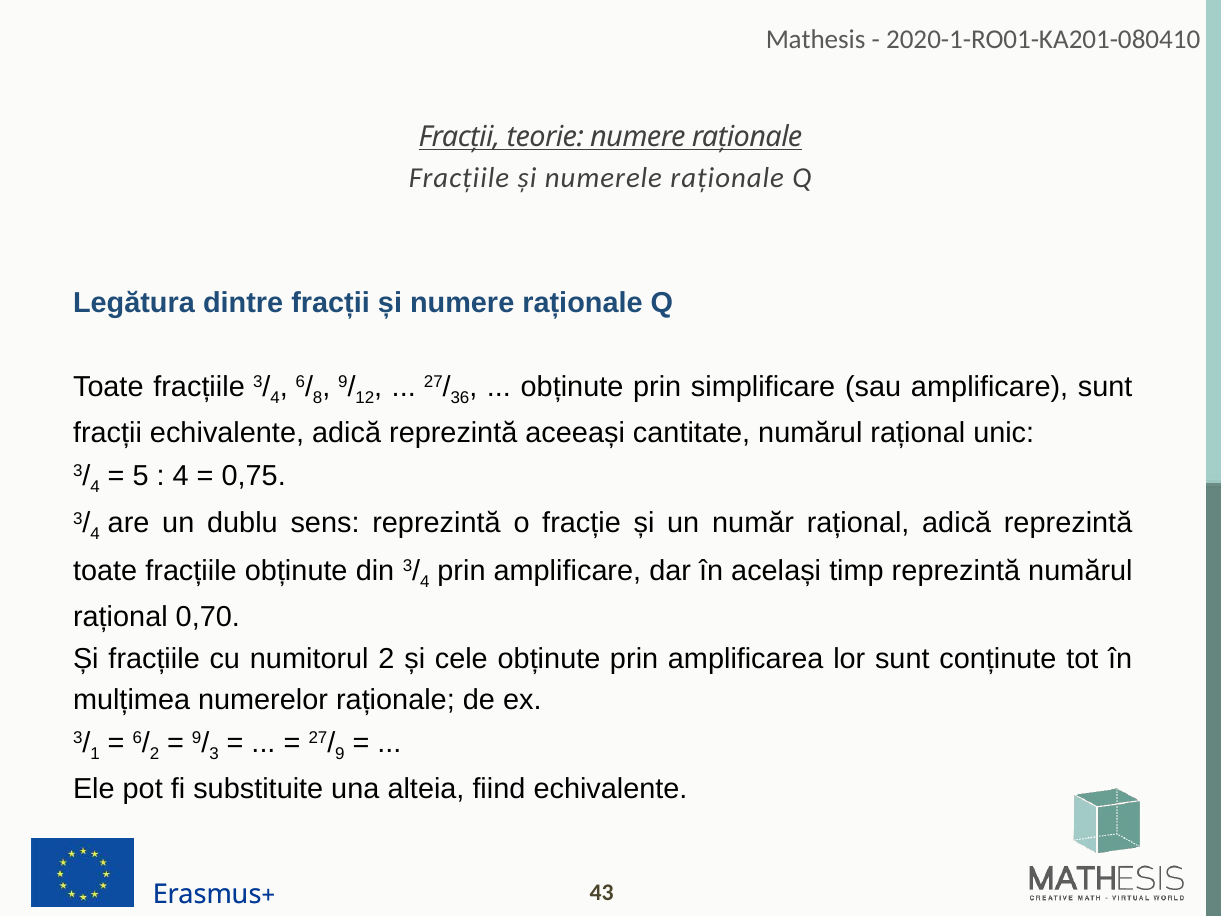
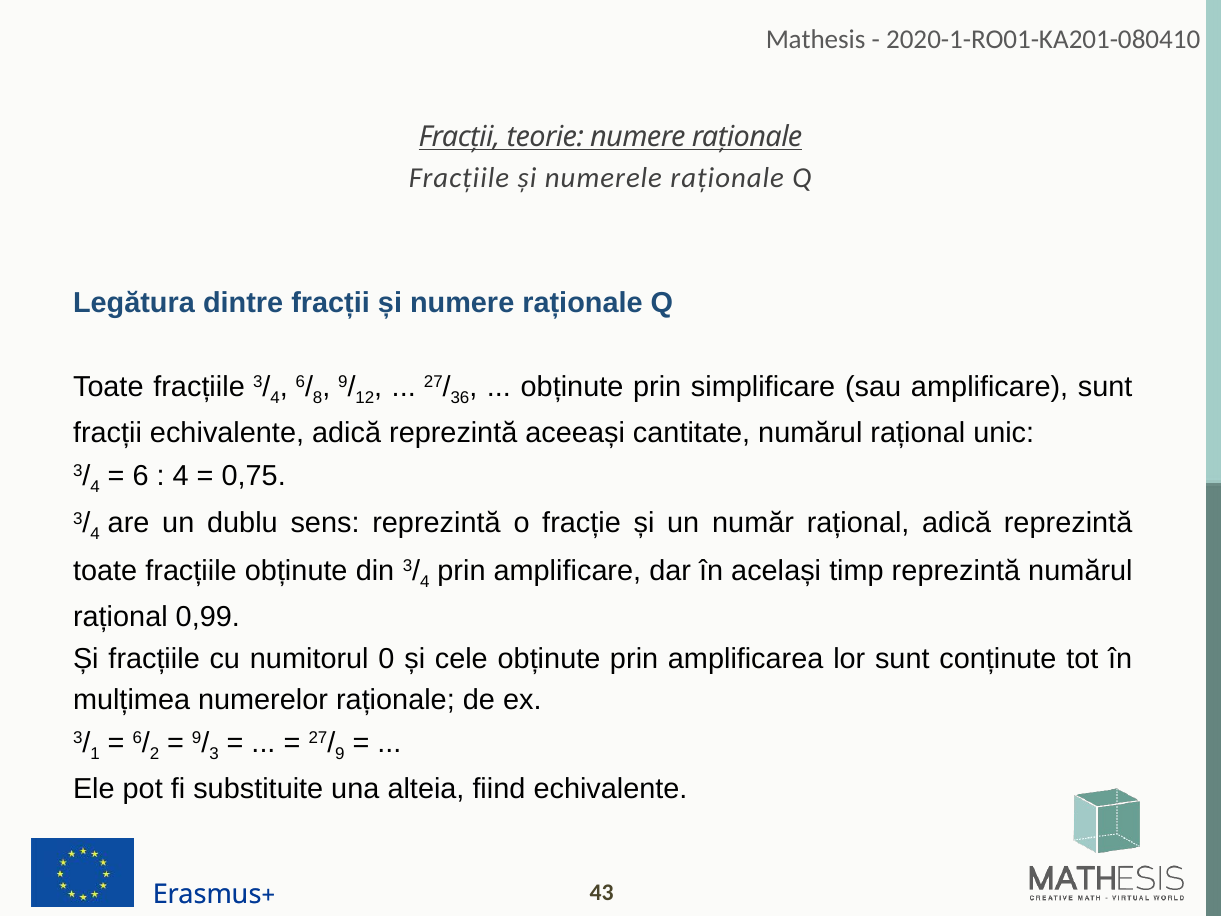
5: 5 -> 6 (141, 476)
0,70: 0,70 -> 0,99 (208, 617)
numitorul 2: 2 -> 0 (386, 658)
